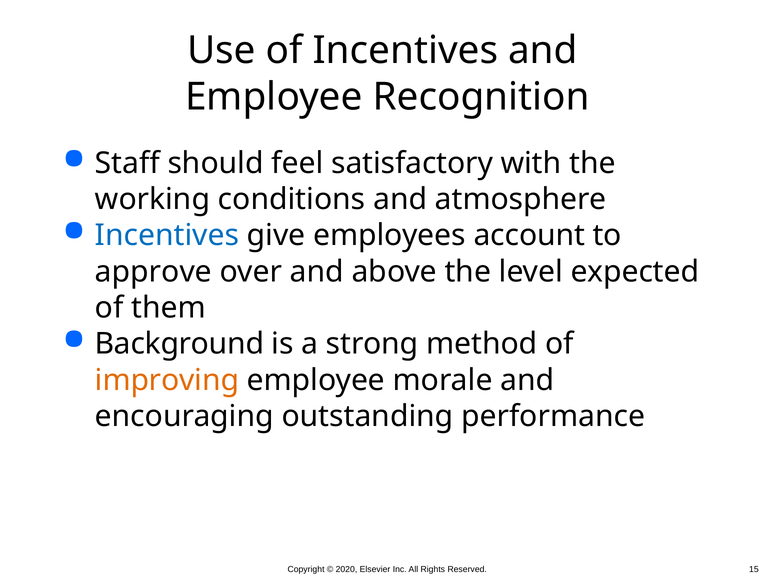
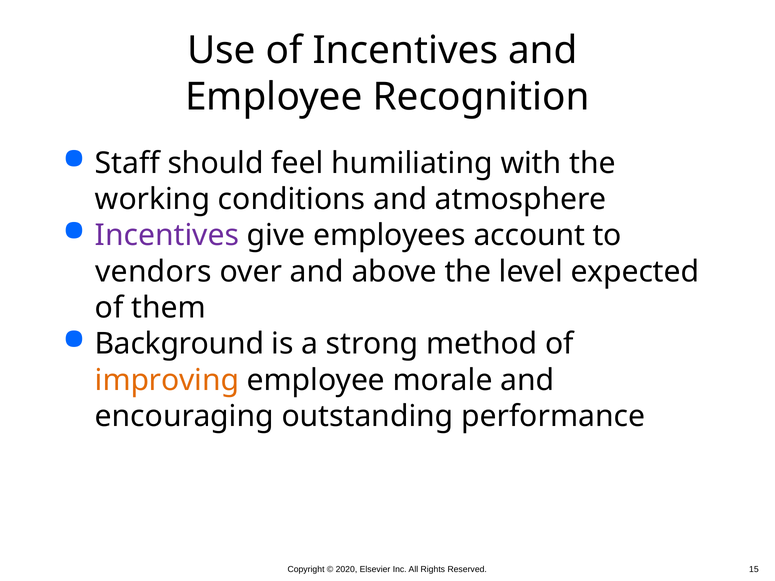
satisfactory: satisfactory -> humiliating (412, 163)
Incentives colour: blue -> purple (167, 236)
approve: approve -> vendors (153, 272)
